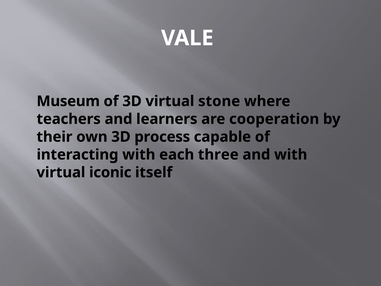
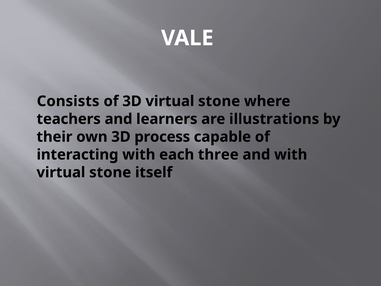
Museum: Museum -> Consists (68, 101)
cooperation: cooperation -> illustrations (274, 119)
iconic: iconic -> stone (110, 172)
